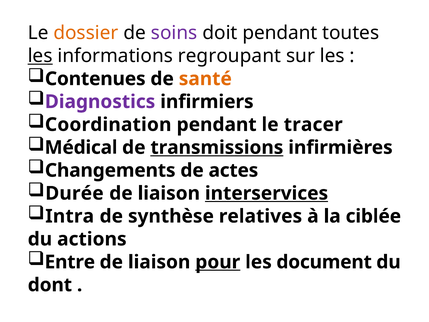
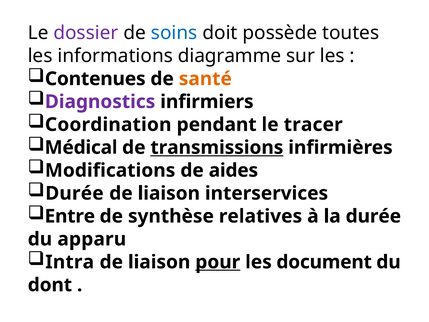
dossier colour: orange -> purple (86, 33)
soins colour: purple -> blue (174, 33)
doit pendant: pendant -> possède (280, 33)
les underline: present -> none (40, 56)
regroupant: regroupant -> diagramme (230, 56)
Changements: Changements -> Modifications (110, 170)
actes: actes -> aides (233, 170)
interservices underline: present -> none (267, 193)
Intra: Intra -> Entre (70, 216)
la ciblée: ciblée -> durée (373, 216)
actions: actions -> apparu (92, 239)
Entre: Entre -> Intra (70, 262)
